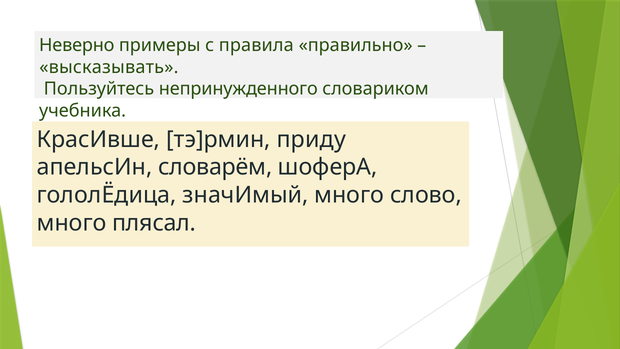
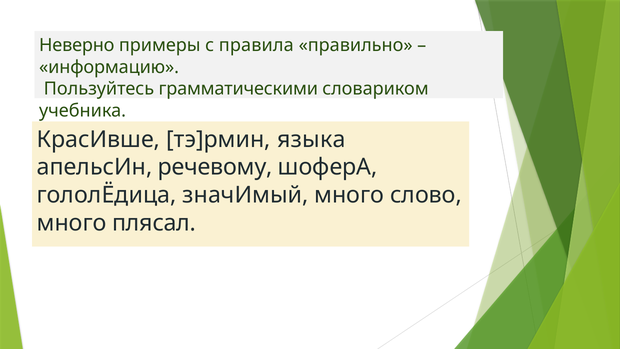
высказывать: высказывать -> информацию (109, 67)
непринужденного: непринужденного -> грамматическими (238, 89)
приду: приду -> языка (311, 139)
словарём: словарём -> речевому (215, 167)
